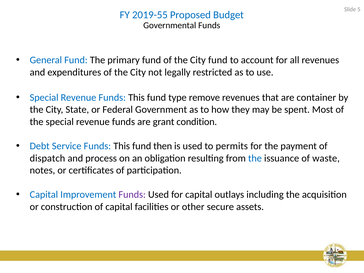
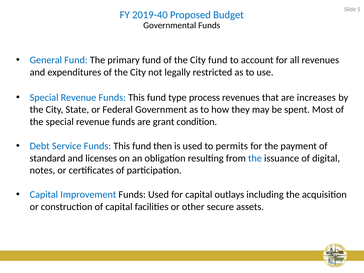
2019-55: 2019-55 -> 2019-40 (150, 15)
remove: remove -> process (204, 98)
container: container -> increases (316, 98)
dispatch: dispatch -> standard (48, 158)
process: process -> licenses (101, 158)
waste: waste -> digital (326, 158)
Funds colour: purple -> black (132, 195)
